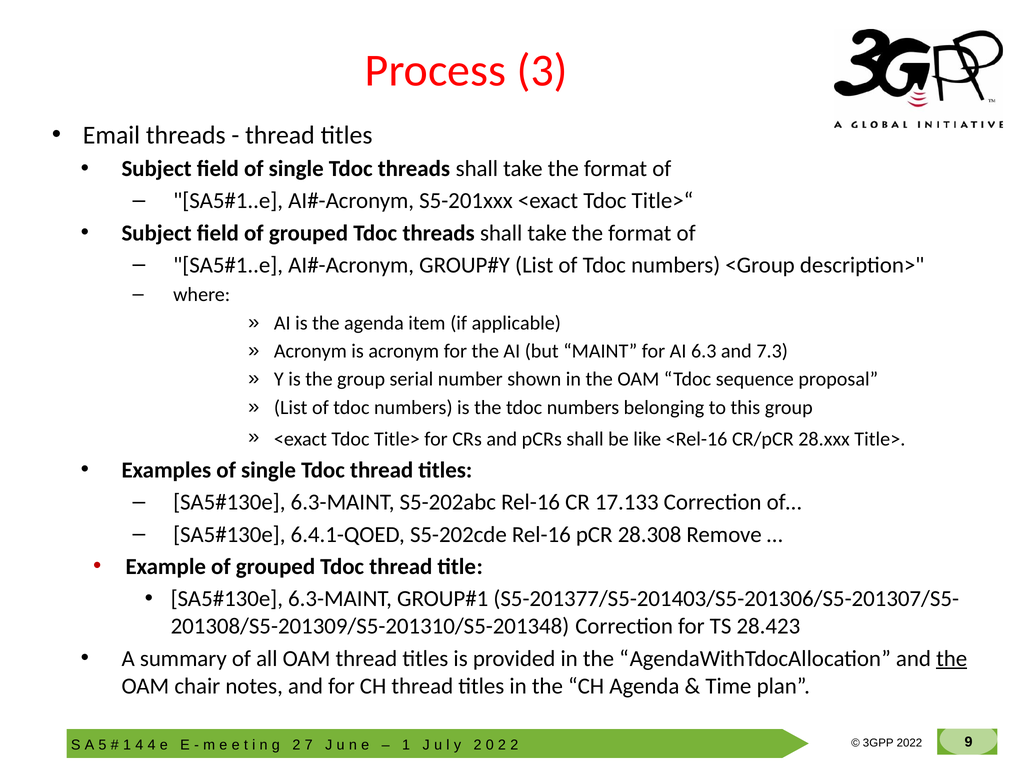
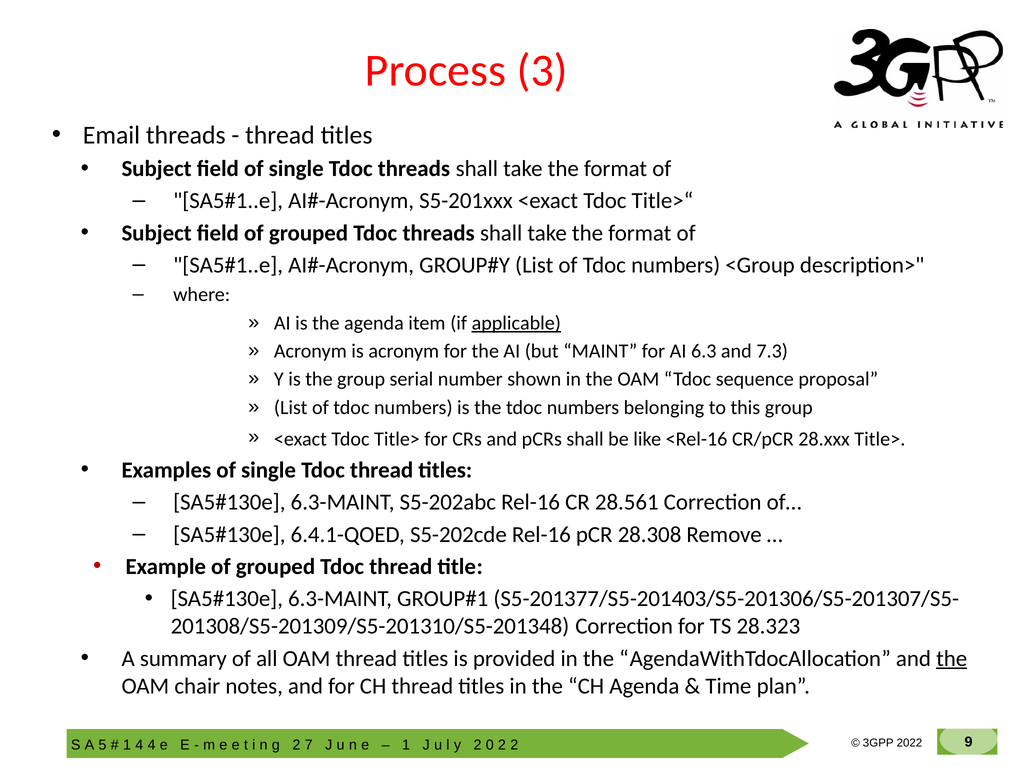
applicable underline: none -> present (516, 323)
17.133: 17.133 -> 28.561 (627, 502)
28.423: 28.423 -> 28.323 (768, 626)
